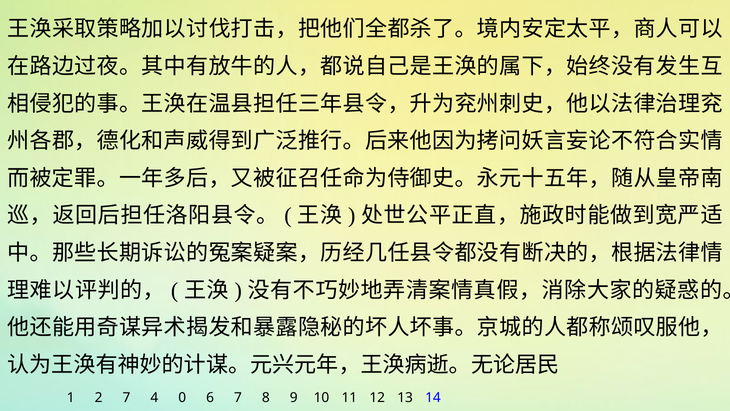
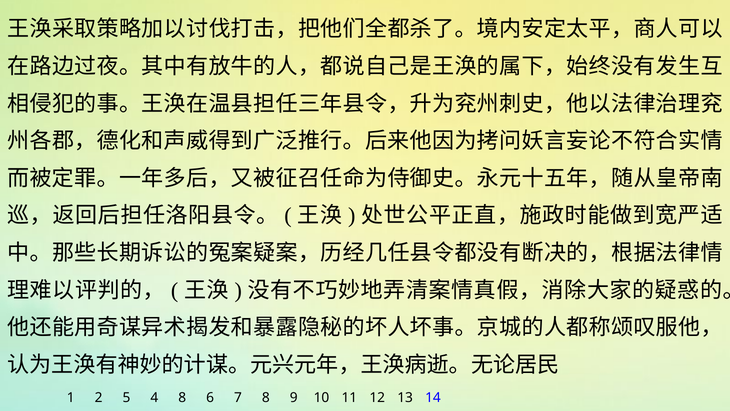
2 7: 7 -> 5 (126, 397)
4 0: 0 -> 8 (182, 397)
